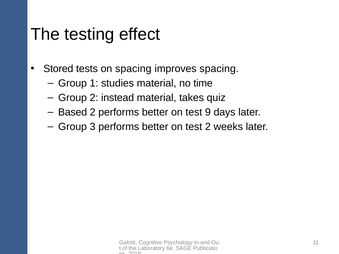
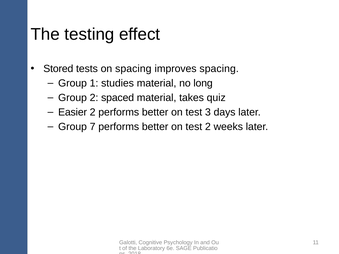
time: time -> long (203, 83)
instead: instead -> spaced (118, 98)
Based: Based -> Easier (73, 112)
9: 9 -> 3 (208, 112)
3: 3 -> 7 (93, 127)
